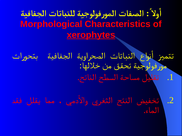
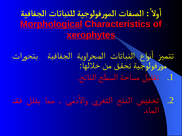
Morphological underline: none -> present (51, 24)
